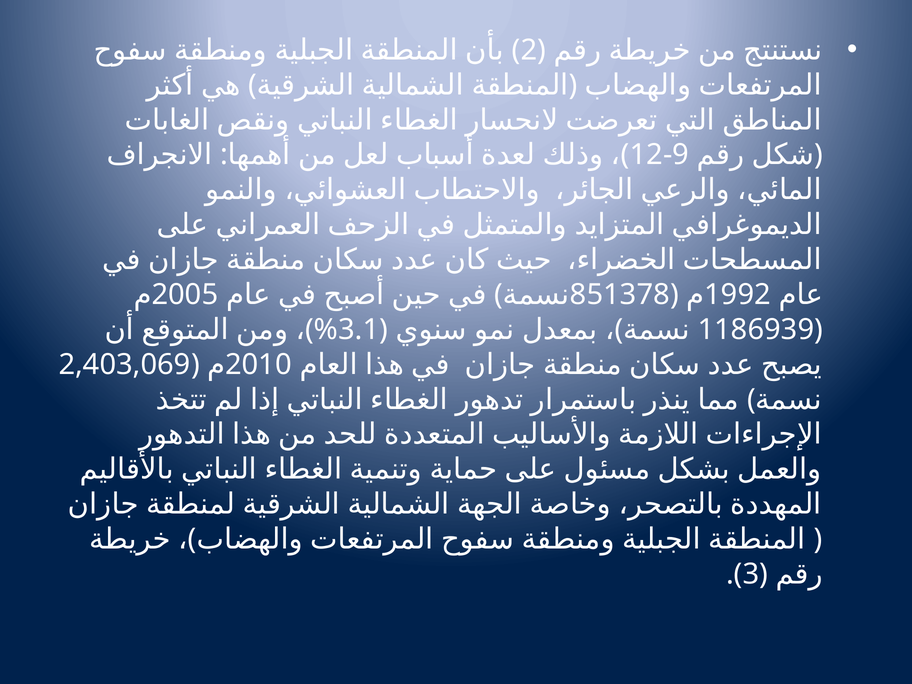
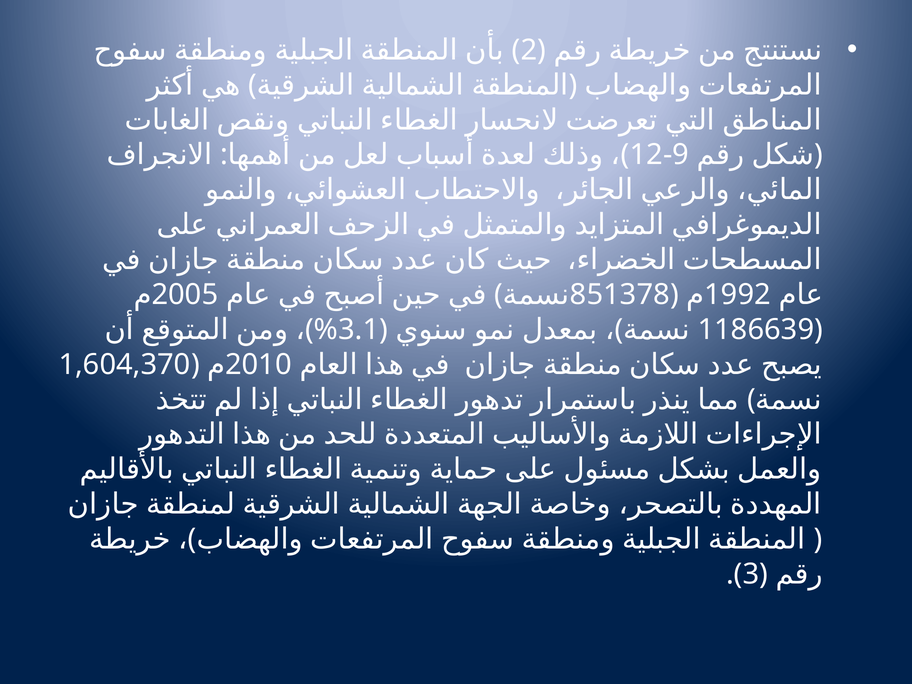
1186939: 1186939 -> 1186639 (756, 330)
2,403,069: 2,403,069 -> 1,604,370 (125, 364)
